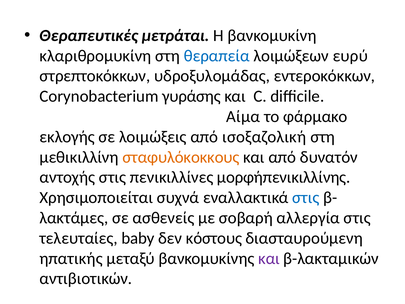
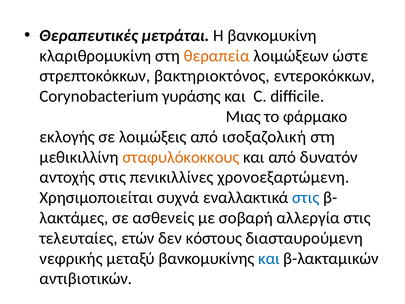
θεραπεία colour: blue -> orange (217, 56)
ευρύ: ευρύ -> ώστε (350, 56)
υδροξυλομάδας: υδροξυλομάδας -> βακτηριοκτόνος (212, 76)
Αίμα: Αίμα -> Μιας (243, 116)
μορφήπενικιλλίνης: μορφήπενικιλλίνης -> χρονοεξαρτώμενη (283, 177)
baby: baby -> ετών (138, 238)
ηπατικής: ηπατικής -> νεφρικής (71, 258)
και colour: purple -> blue (269, 258)
